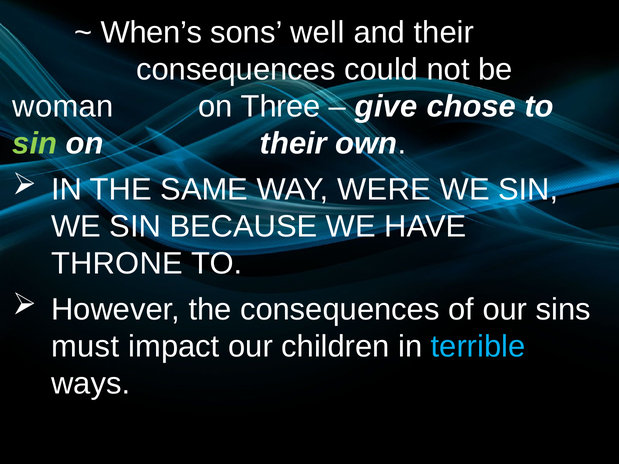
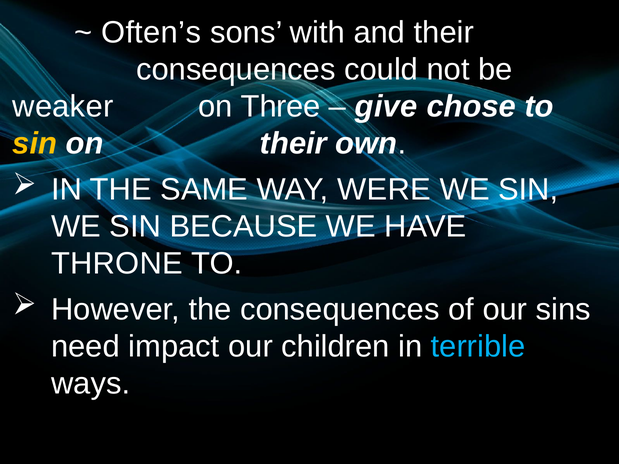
When’s: When’s -> Often’s (151, 32)
well: well -> with (317, 32)
woman: woman -> weaker (63, 107)
sin colour: light green -> yellow (35, 144)
must: must -> need (85, 347)
